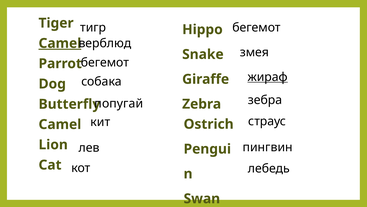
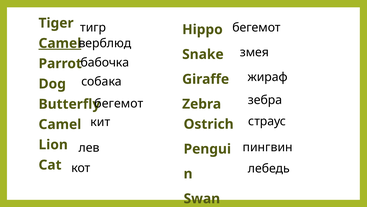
бегемот: бегемот -> бабочка (105, 62)
жираф underline: present -> none (268, 77)
попугай: попугай -> бегемот (119, 103)
